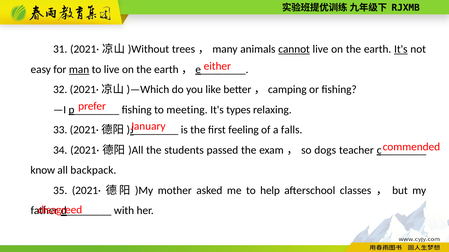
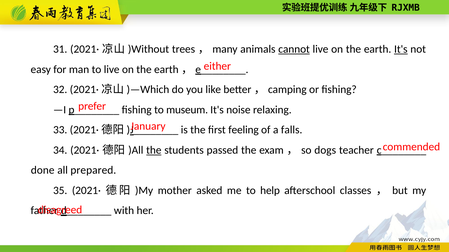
man underline: present -> none (79, 70)
meeting: meeting -> museum (187, 110)
types: types -> noise (238, 110)
the underline: none -> present (154, 150)
know: know -> done (43, 171)
backpack: backpack -> prepared (93, 171)
